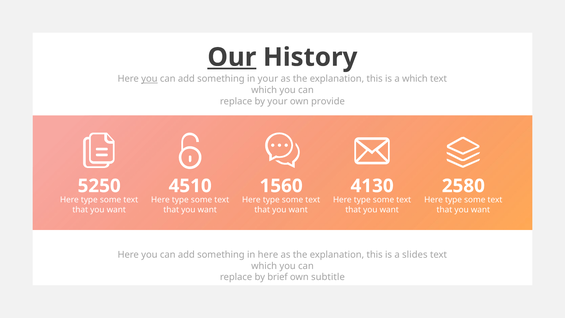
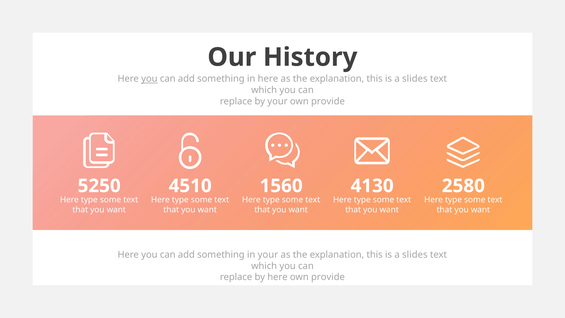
Our underline: present -> none (232, 57)
in your: your -> here (268, 79)
which: which -> slides (415, 79)
in here: here -> your (268, 254)
by brief: brief -> here (277, 277)
subtitle: subtitle -> provide (328, 277)
